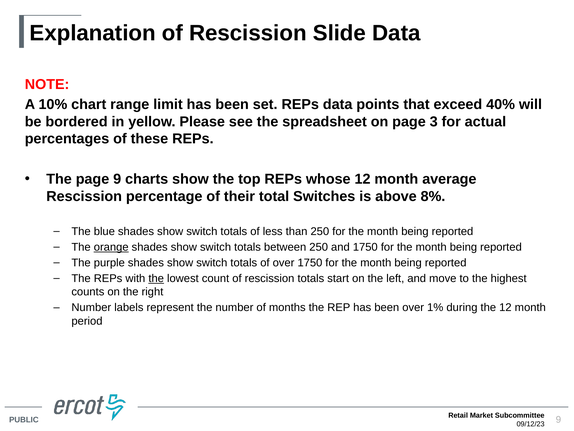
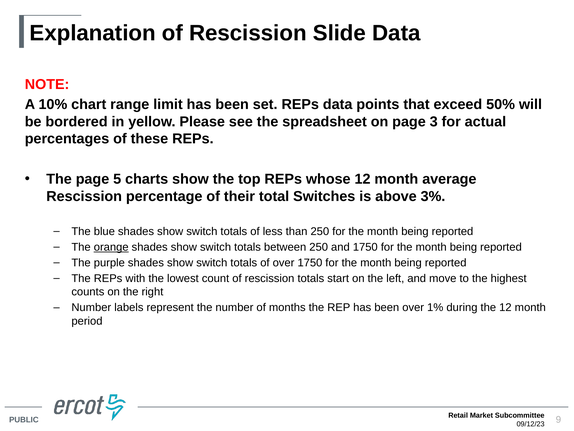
40%: 40% -> 50% (501, 104)
page 9: 9 -> 5 (117, 179)
8%: 8% -> 3% (433, 196)
the underline: present -> none (156, 278)
